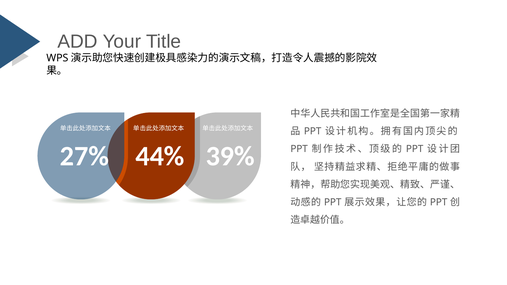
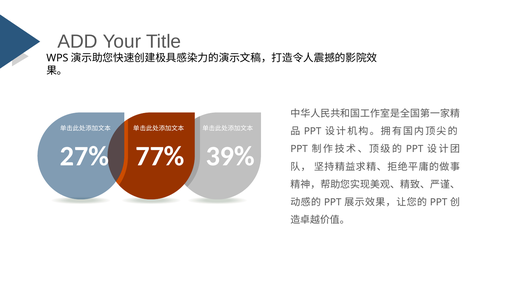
44%: 44% -> 77% (160, 156)
